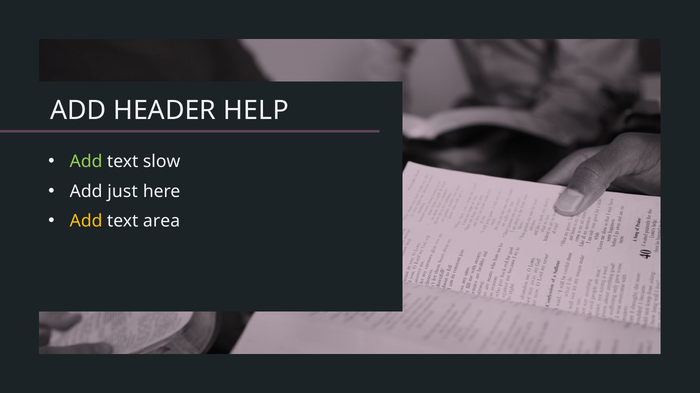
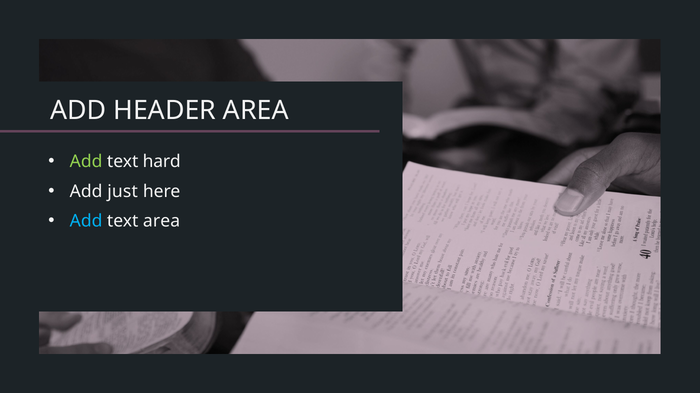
HEADER HELP: HELP -> AREA (256, 111)
slow: slow -> hard (162, 162)
Add colour: yellow -> light blue (86, 221)
